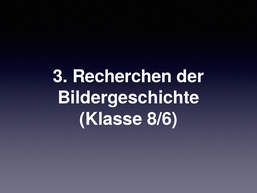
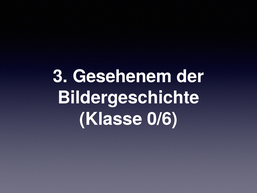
Recherchen: Recherchen -> Gesehenem (122, 76)
8/6: 8/6 -> 0/6 (162, 119)
